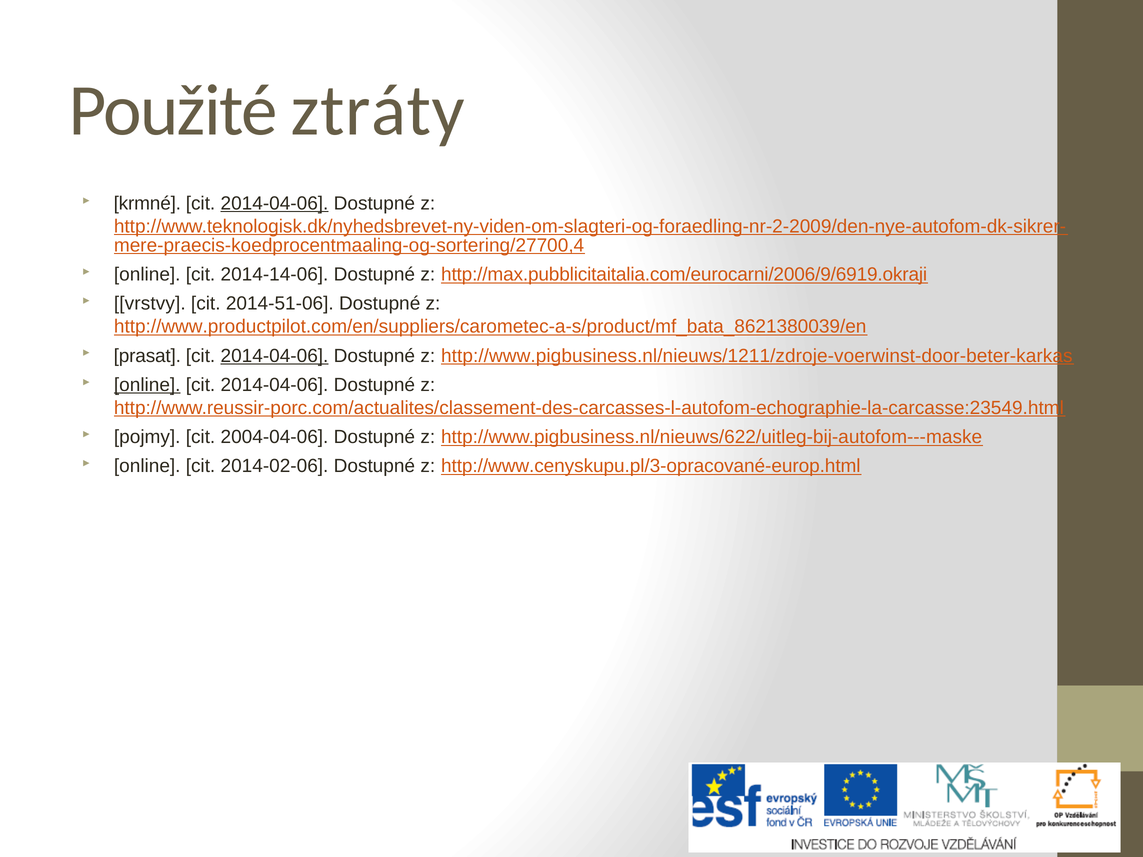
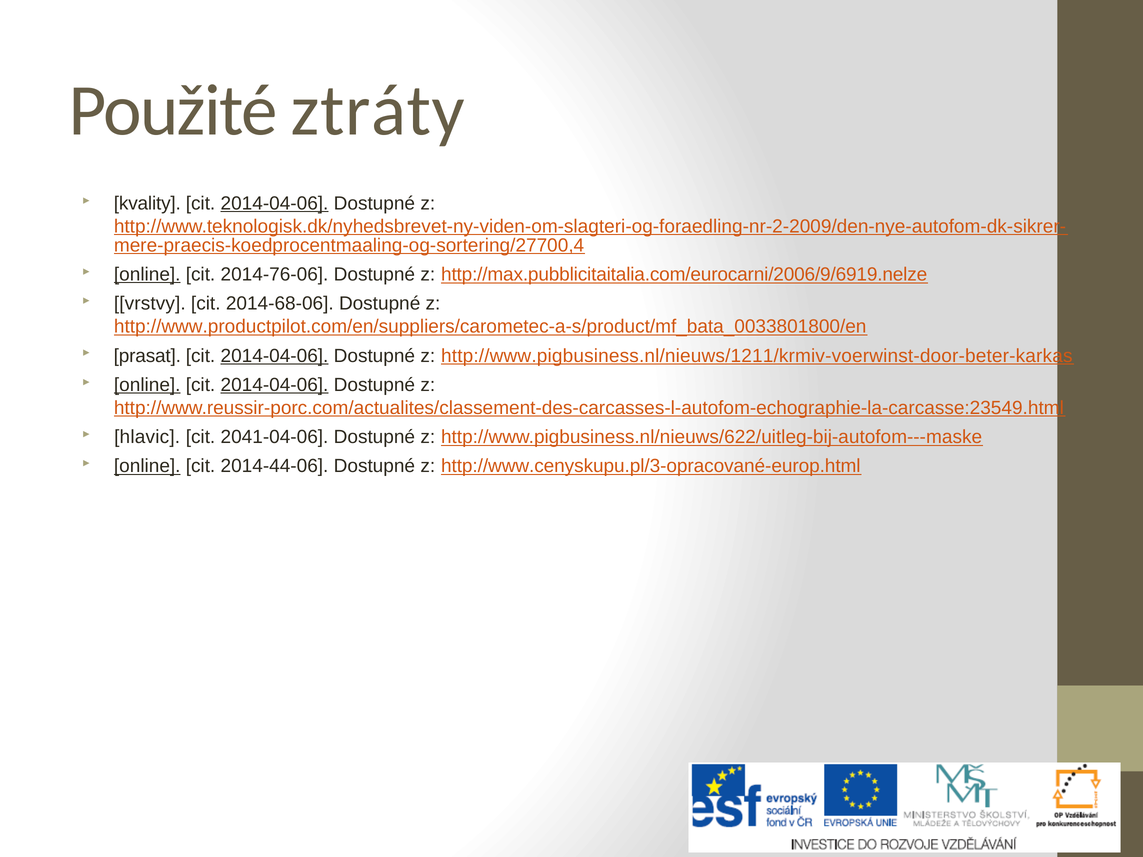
krmné: krmné -> kvality (147, 203)
online underline: none -> present (147, 275)
2014-14-06: 2014-14-06 -> 2014-76-06 (274, 275)
http://max.pubblicitaitalia.com/eurocarni/2006/9/6919.okraji: http://max.pubblicitaitalia.com/eurocarni/2006/9/6919.okraji -> http://max.pubblicitaitalia.com/eurocarni/2006/9/6919.nelze (684, 275)
2014-51-06: 2014-51-06 -> 2014-68-06 (280, 304)
http://www.productpilot.com/en/suppliers/carometec-a-s/product/mf_bata_8621380039/en: http://www.productpilot.com/en/suppliers/carometec-a-s/product/mf_bata_8621380039/en -> http://www.productpilot.com/en/suppliers/carometec-a-s/product/mf_bata_0033801800/en (490, 327)
http://www.pigbusiness.nl/nieuws/1211/zdroje-voerwinst-door-beter-karkas: http://www.pigbusiness.nl/nieuws/1211/zdroje-voerwinst-door-beter-karkas -> http://www.pigbusiness.nl/nieuws/1211/krmiv-voerwinst-door-beter-karkas (757, 356)
2014-04-06 underline: none -> present (274, 385)
pojmy: pojmy -> hlavic (147, 437)
2004-04-06: 2004-04-06 -> 2041-04-06 (274, 437)
online underline: none -> present (147, 466)
2014-02-06: 2014-02-06 -> 2014-44-06 (274, 466)
